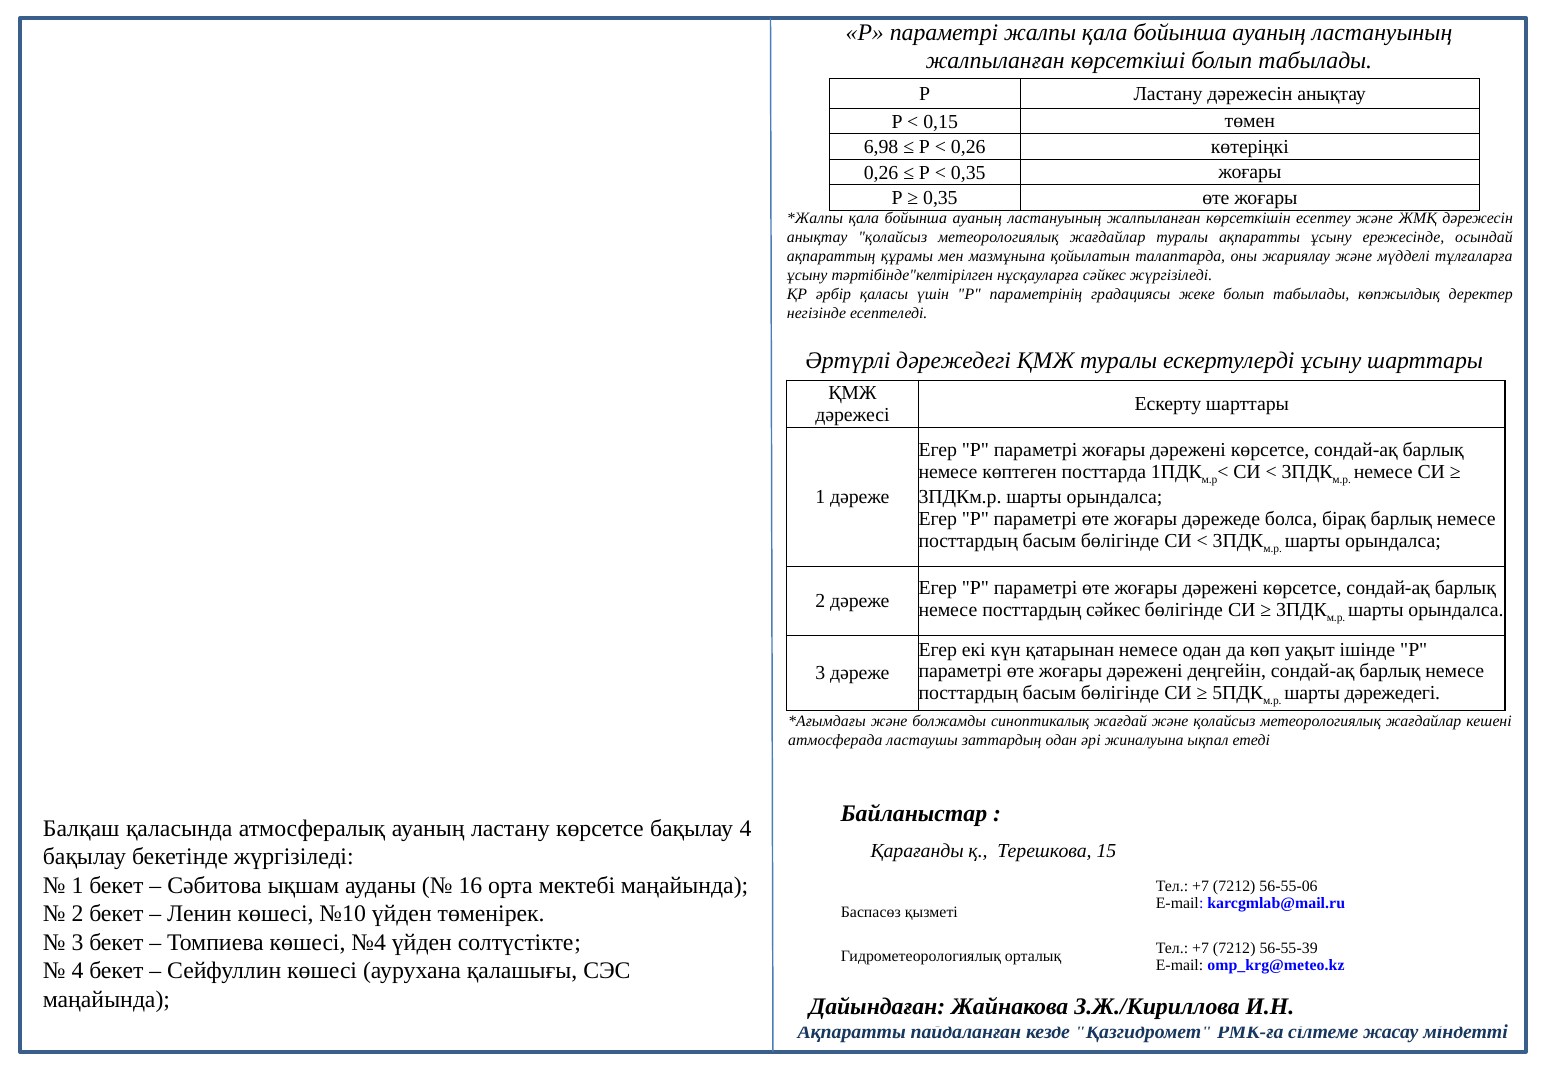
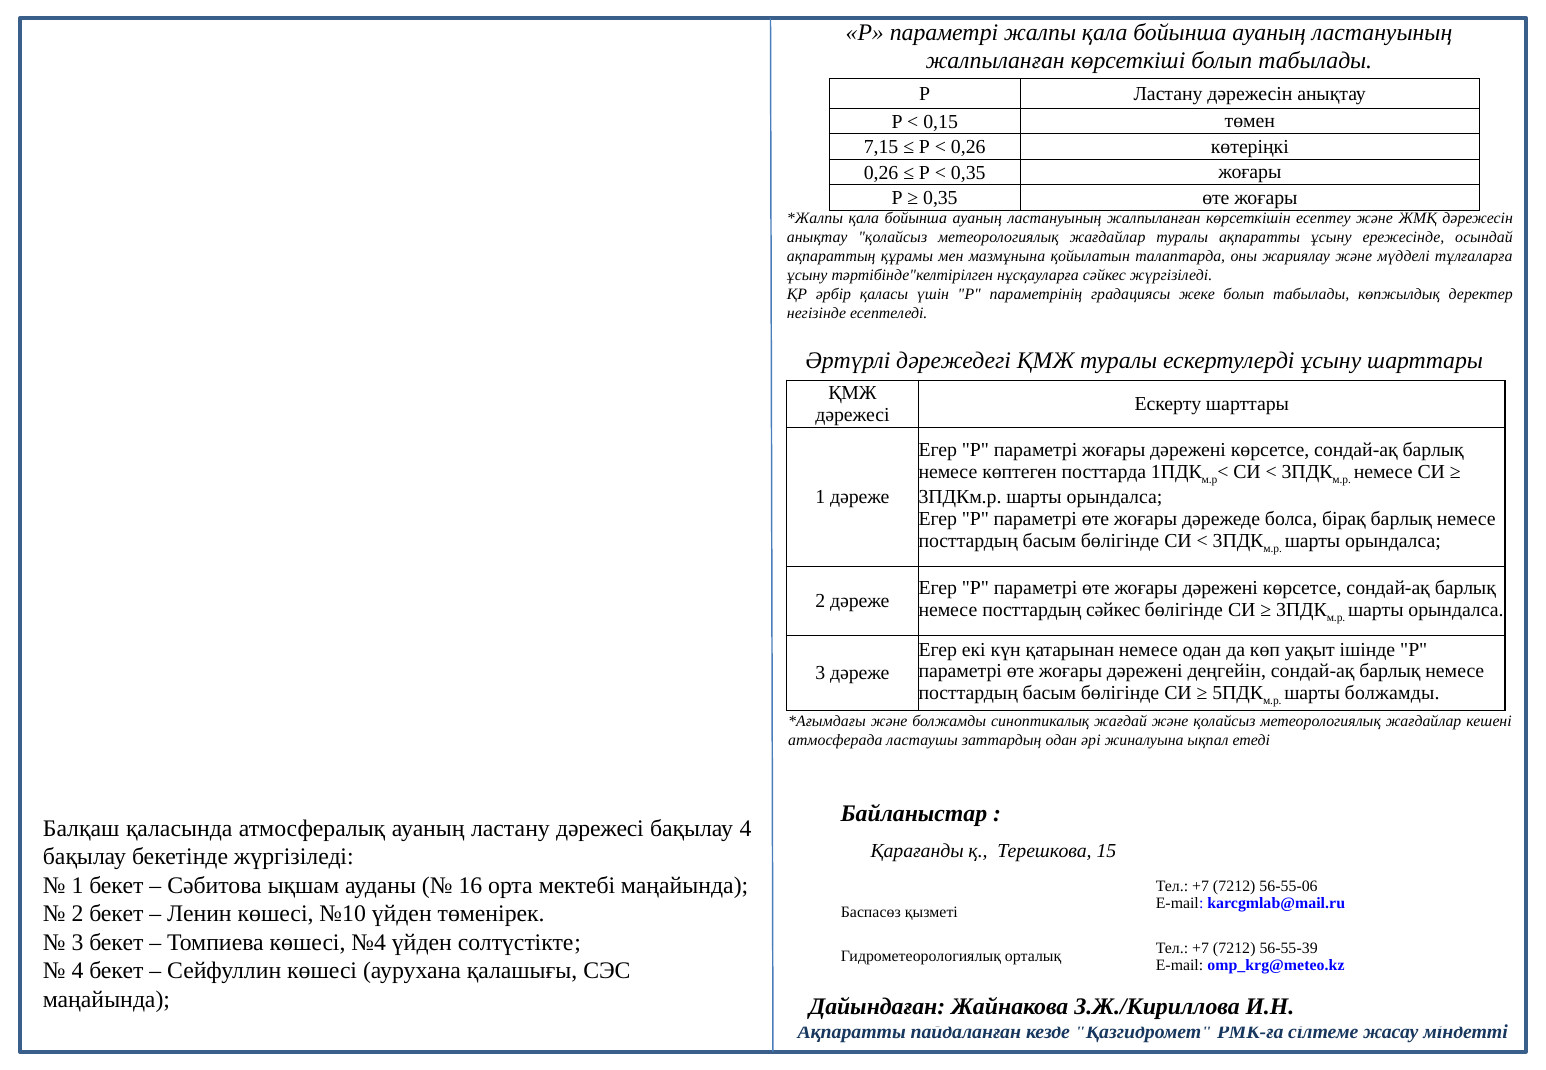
6,98: 6,98 -> 7,15 (881, 147)
шарты дәрежедегі: дәрежедегі -> болжамды (1392, 693)
ластану көрсетсе: көрсетсе -> дәрежесі (600, 829)
